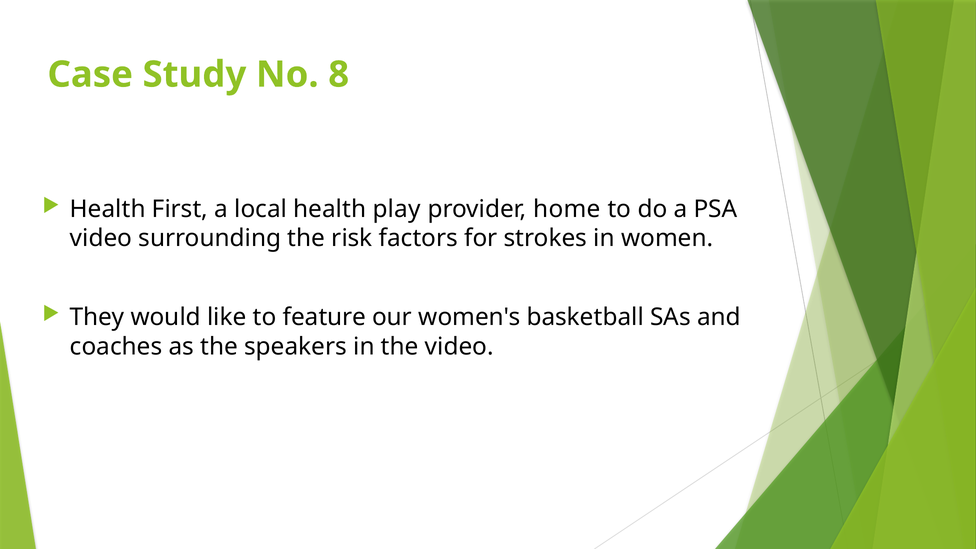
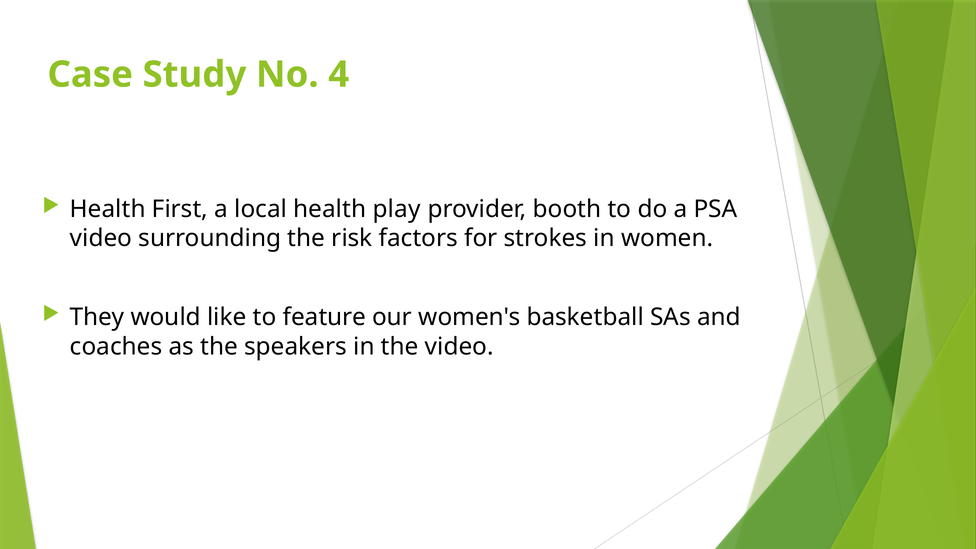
8: 8 -> 4 (339, 75)
home: home -> booth (567, 209)
